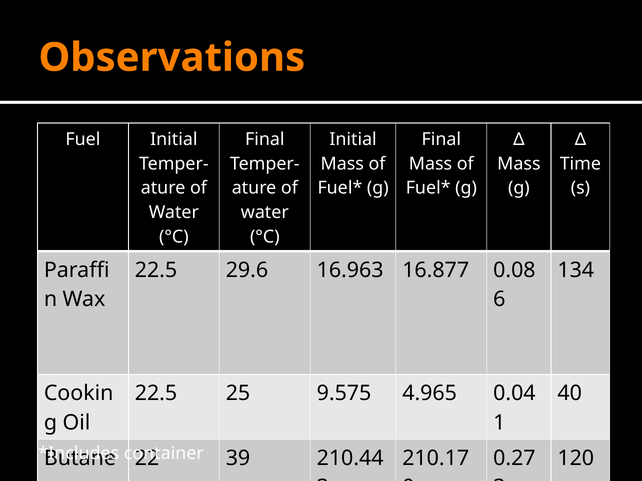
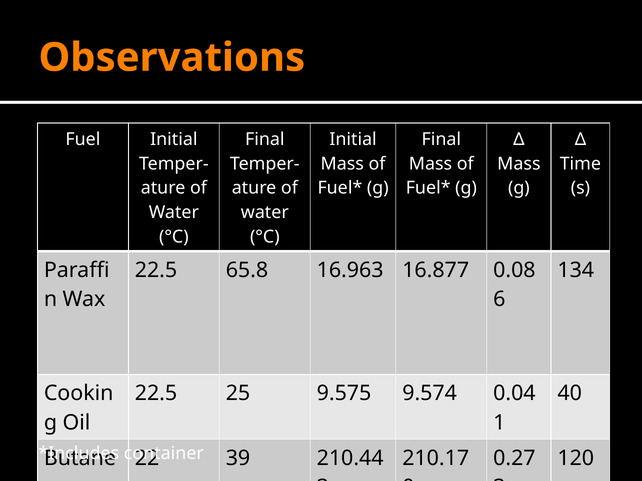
29.6: 29.6 -> 65.8 (247, 270)
4.965: 4.965 -> 9.574 (430, 394)
